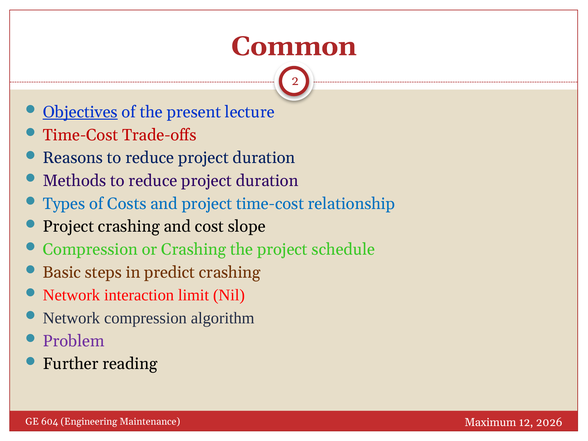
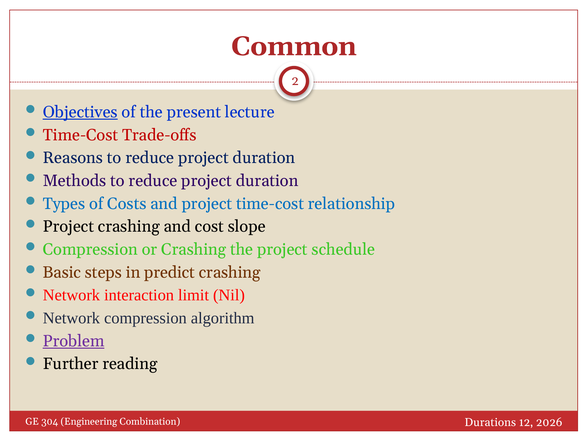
Problem underline: none -> present (74, 341)
604: 604 -> 304 (50, 422)
Maintenance: Maintenance -> Combination (150, 422)
Maximum: Maximum -> Durations (490, 422)
